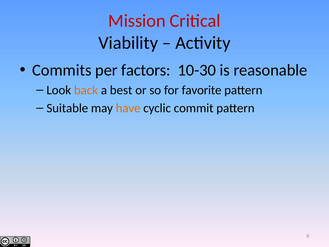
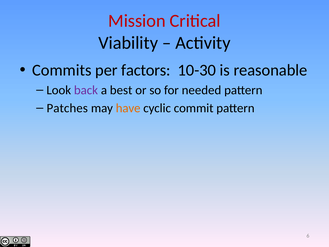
back colour: orange -> purple (86, 90)
favorite: favorite -> needed (201, 90)
Suitable: Suitable -> Patches (67, 108)
